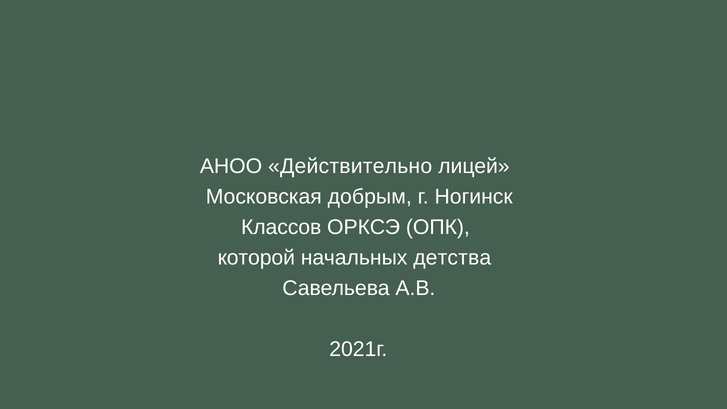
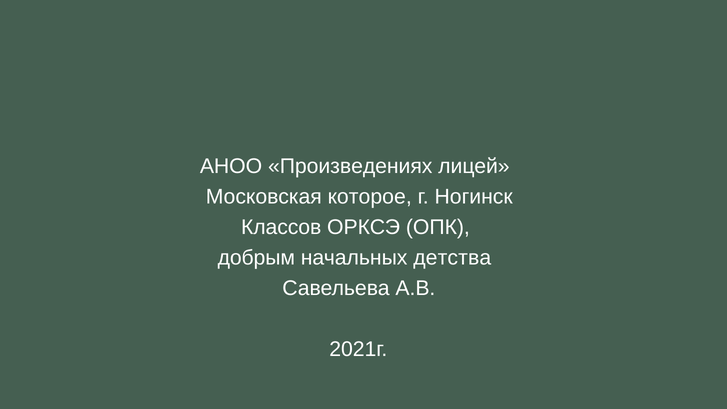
Действительно: Действительно -> Произведениях (350, 166)
добрым: добрым -> которое (370, 197)
которой: которой -> добрым (256, 258)
